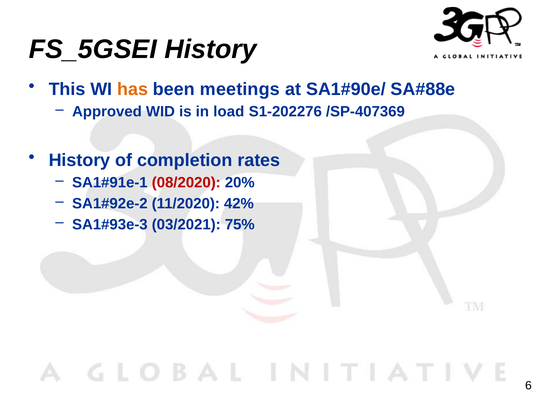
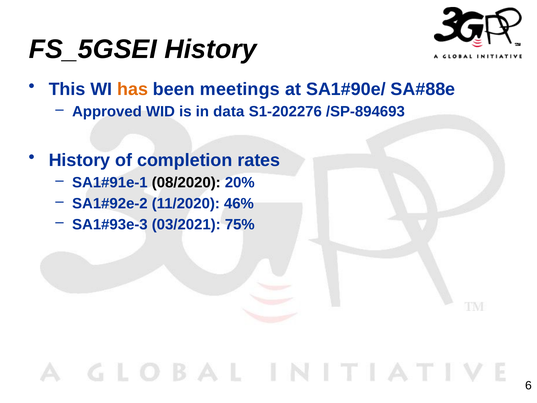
load: load -> data (229, 112)
/SP-407369: /SP-407369 -> /SP-894693 (365, 112)
08/2020 colour: red -> black (186, 183)
42%: 42% -> 46% (239, 203)
